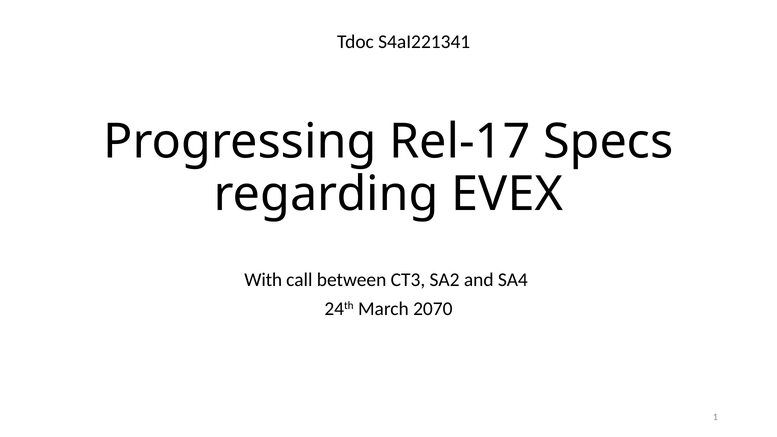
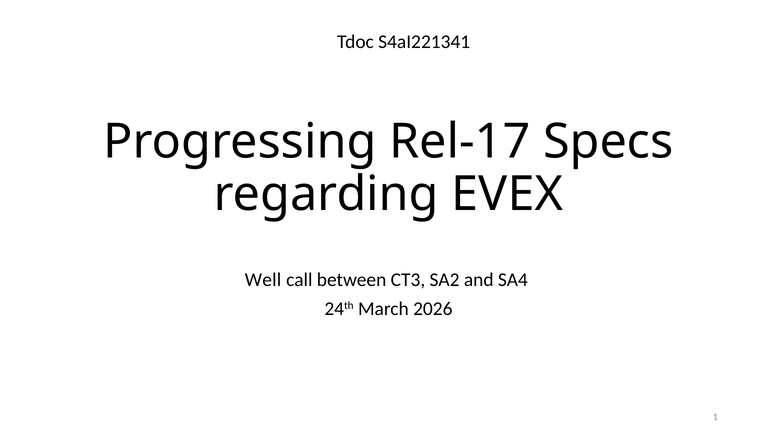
With: With -> Well (263, 280)
2070: 2070 -> 2026 (433, 309)
